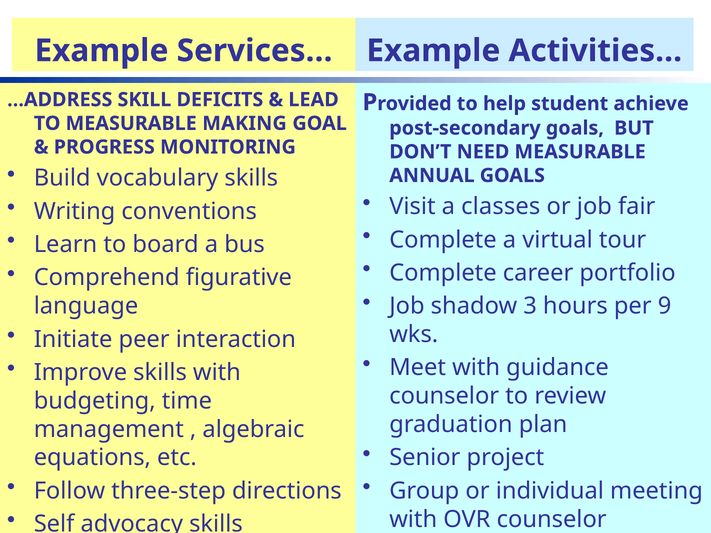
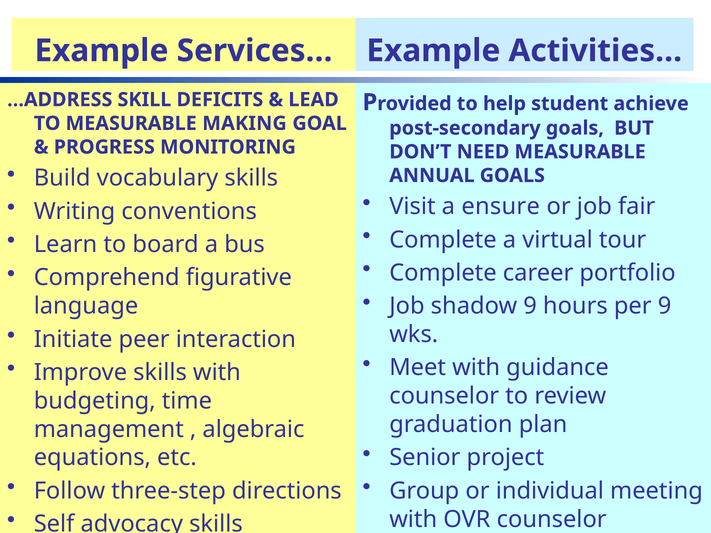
classes: classes -> ensure (501, 207)
shadow 3: 3 -> 9 (530, 306)
